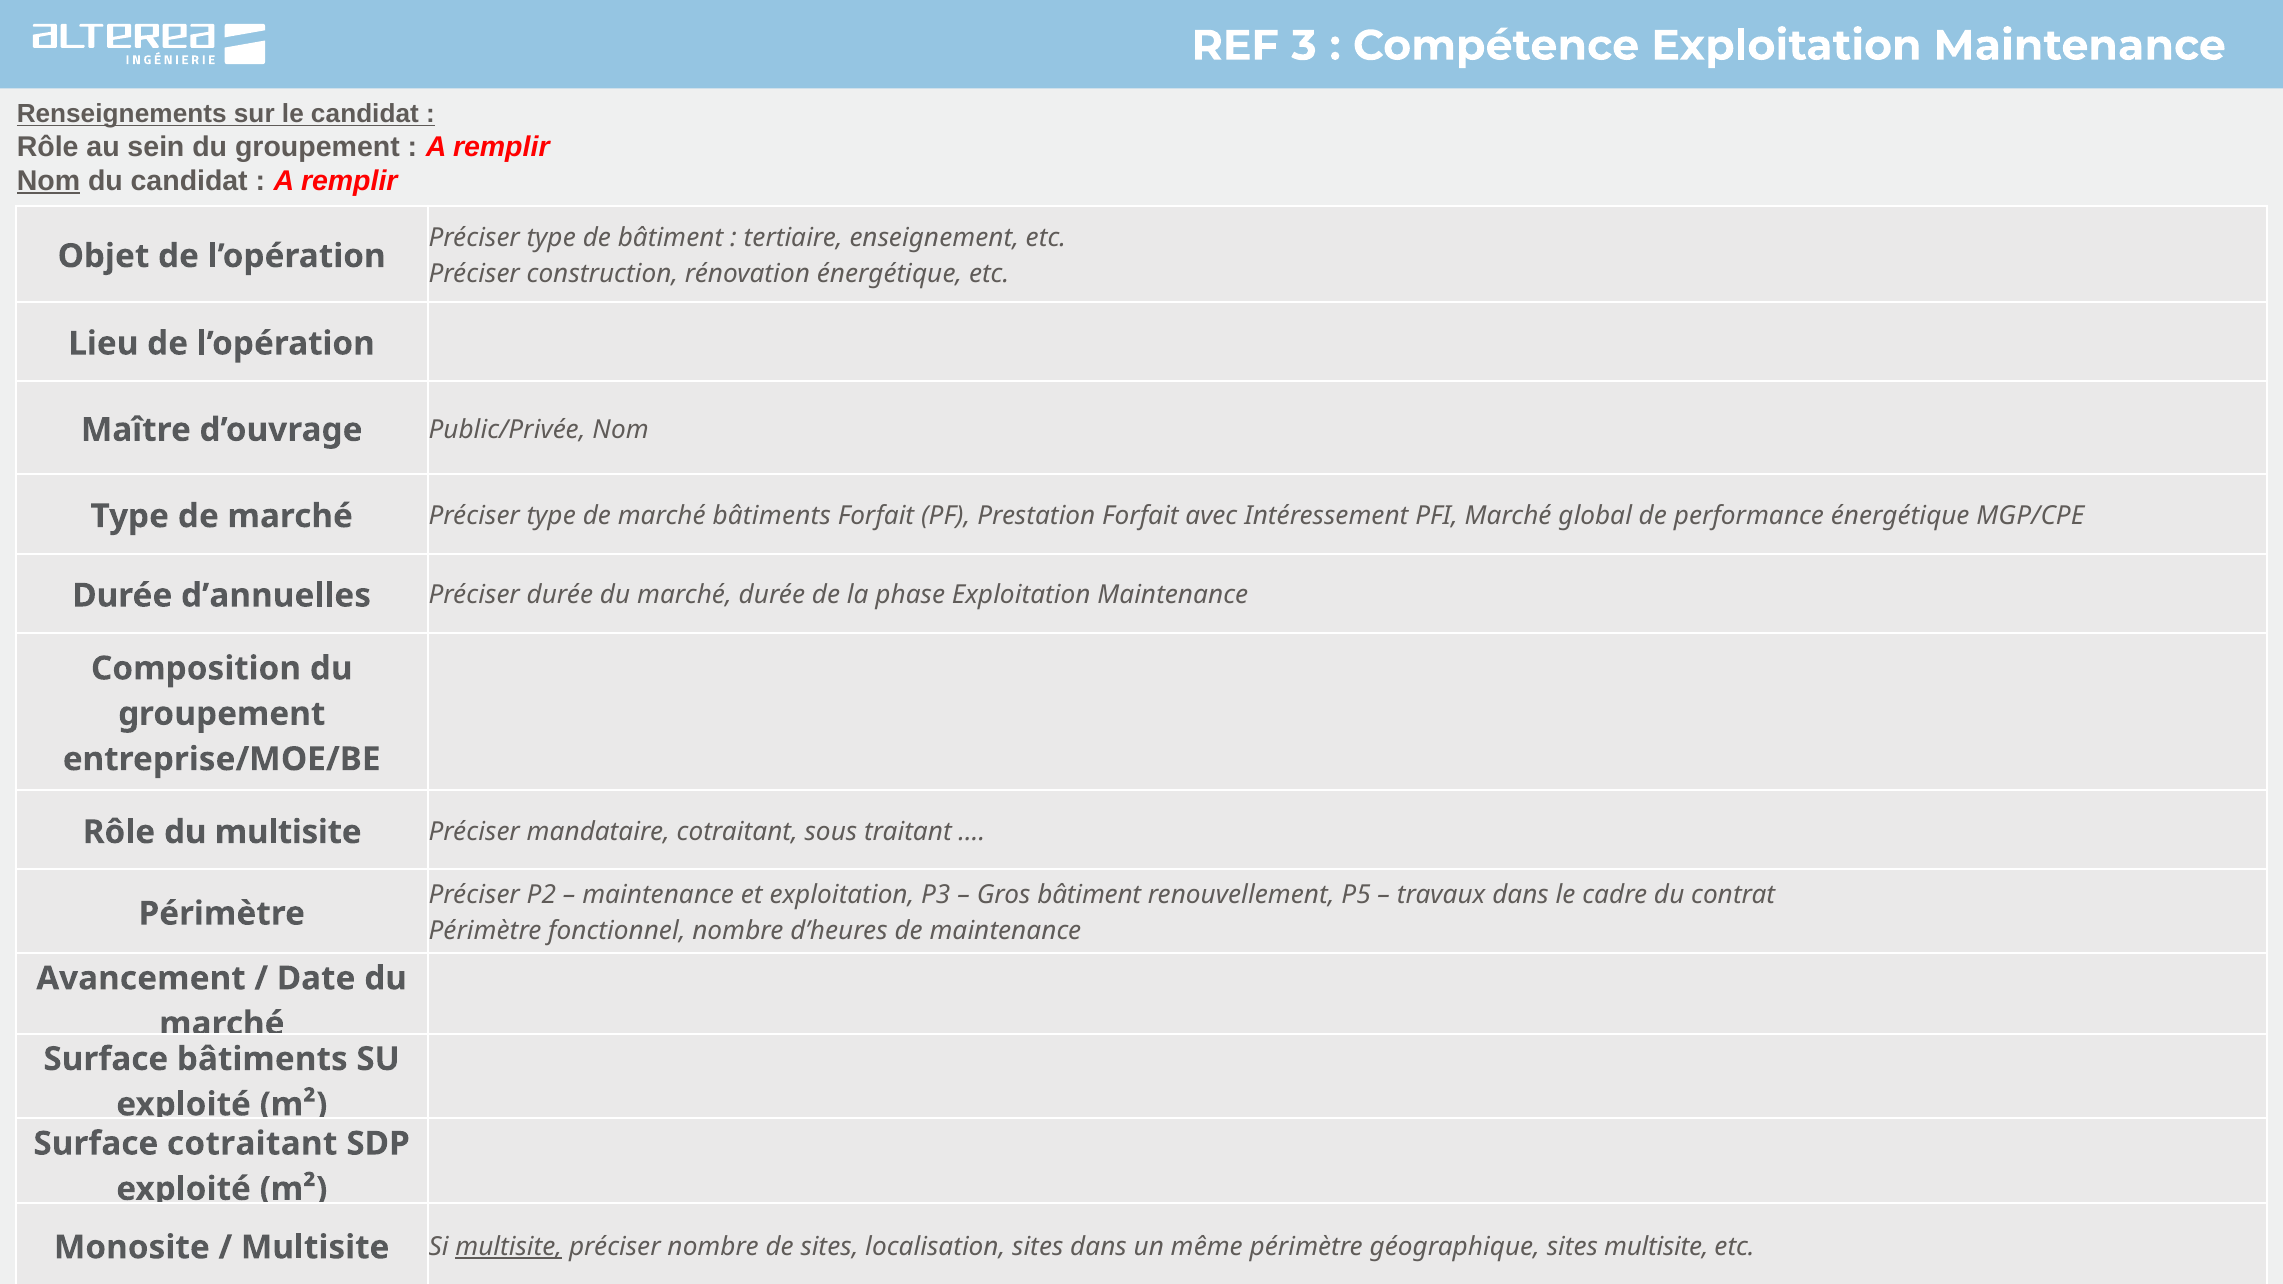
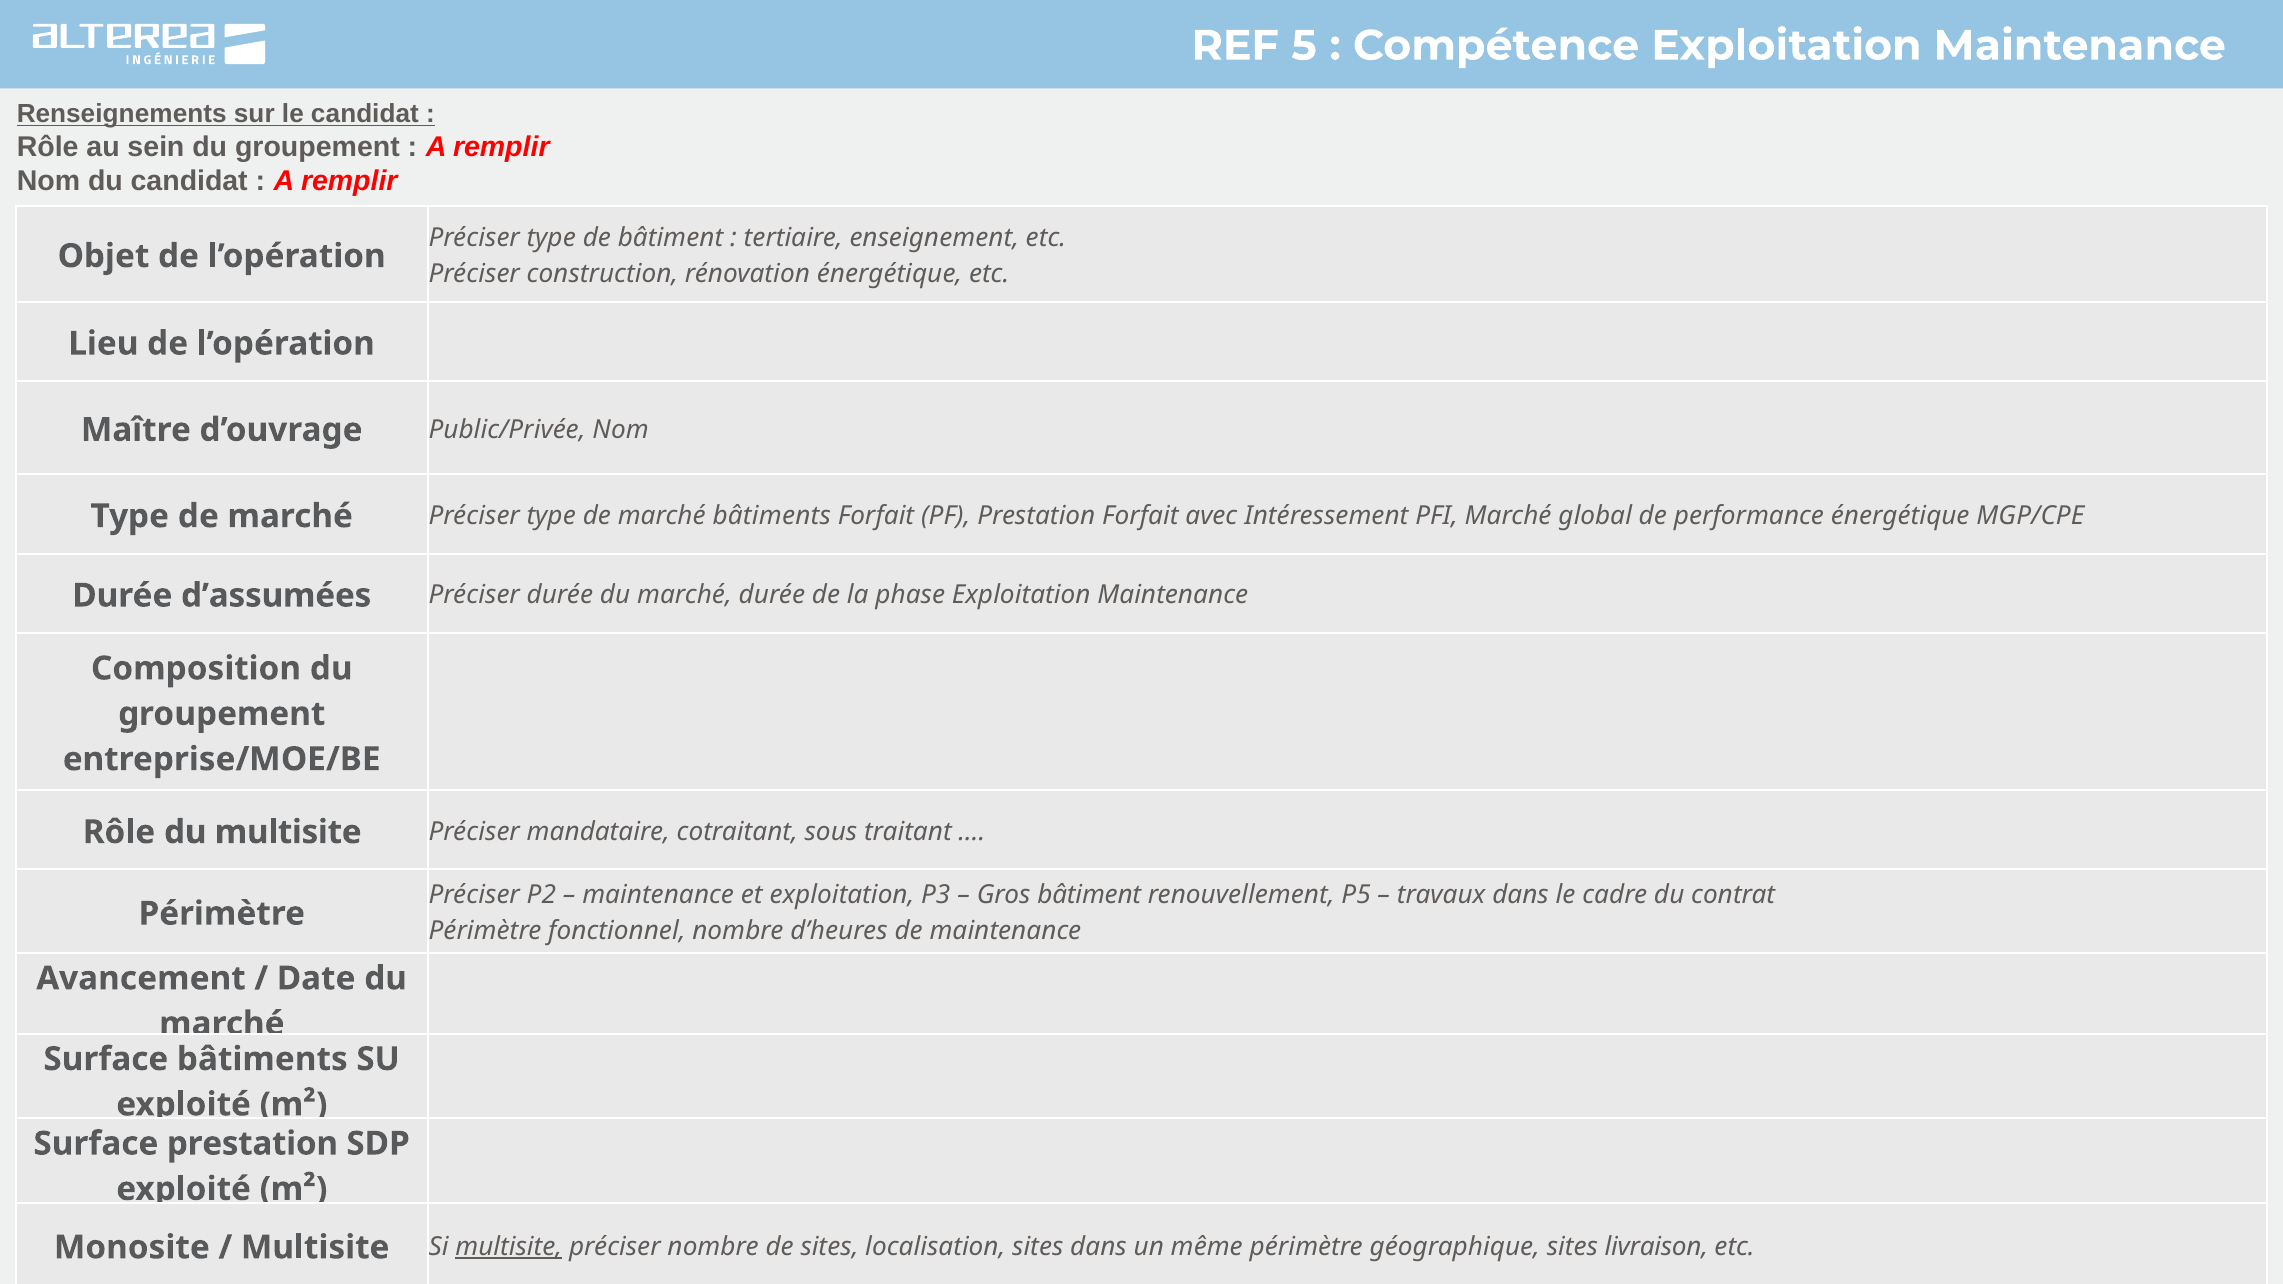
3: 3 -> 5 (1304, 46)
Nom underline: present -> none (48, 181)
d’annuelles: d’annuelles -> d’assumées (276, 596)
Surface cotraitant: cotraitant -> prestation (252, 1144)
sites multisite: multisite -> livraison (1656, 1247)
